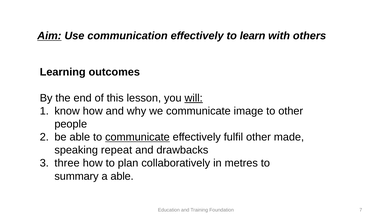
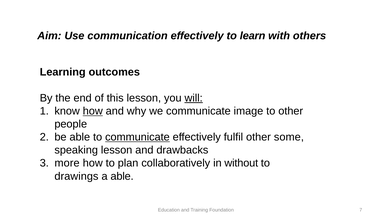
Aim underline: present -> none (49, 36)
how underline: none -> present (93, 111)
made: made -> some (289, 137)
speaking repeat: repeat -> lesson (117, 150)
three: three -> more (67, 164)
metres: metres -> without (241, 164)
summary: summary -> drawings (76, 177)
